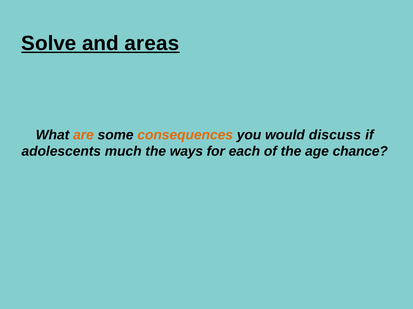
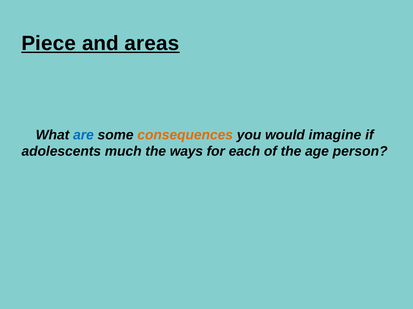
Solve: Solve -> Piece (49, 43)
are colour: orange -> blue (83, 135)
discuss: discuss -> imagine (335, 135)
chance: chance -> person (360, 152)
